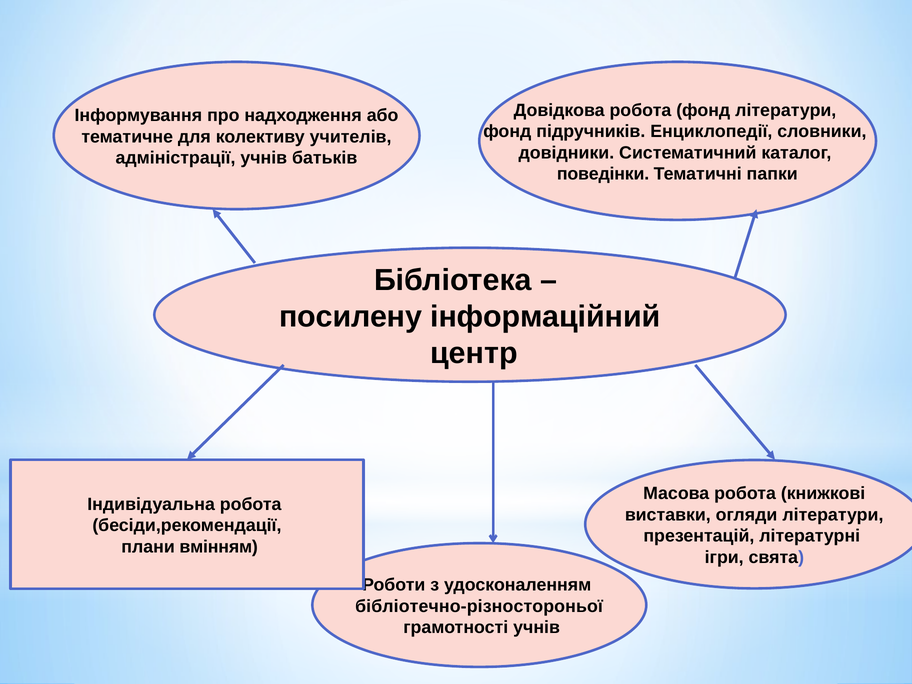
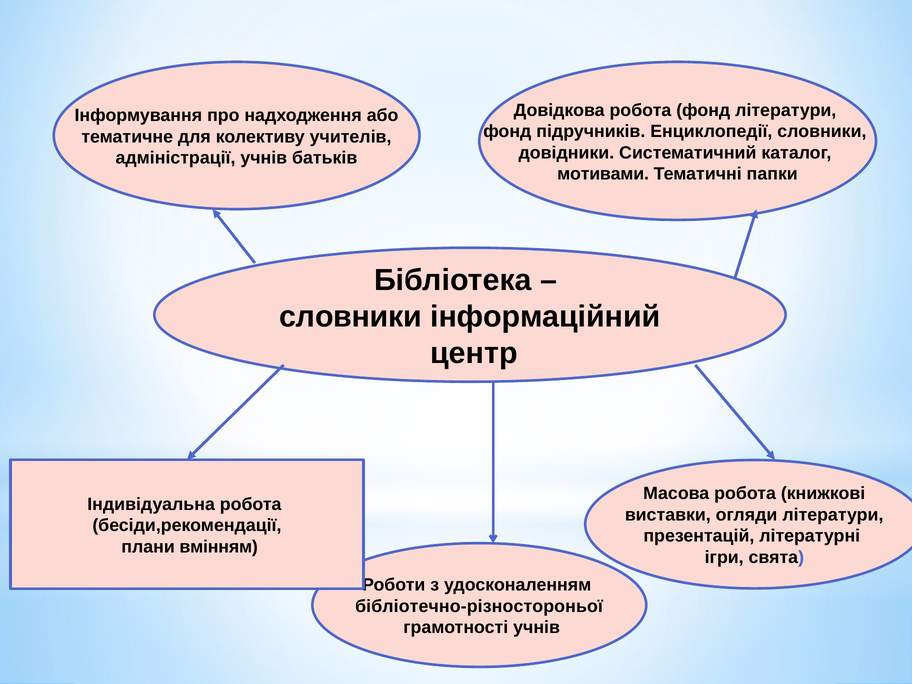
поведінки: поведінки -> мотивами (603, 174)
посилену: посилену -> словники (351, 317)
